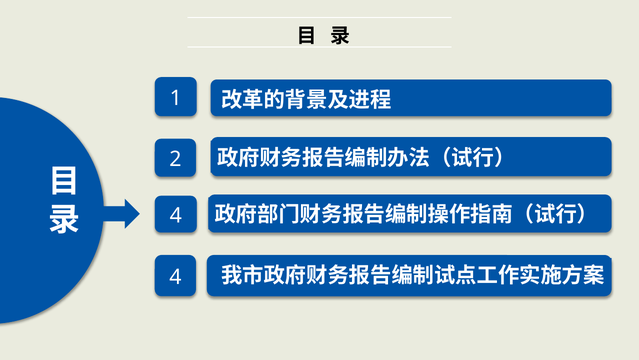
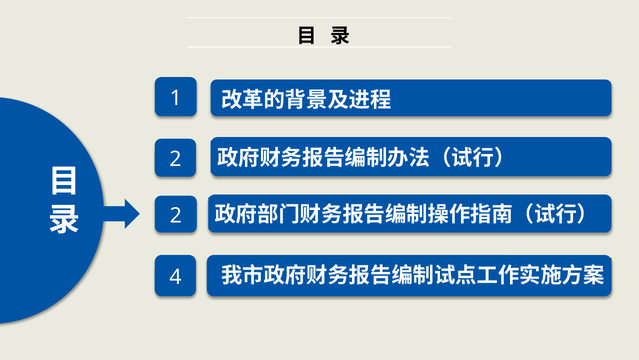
4: 4 -> 2 (176, 215)
